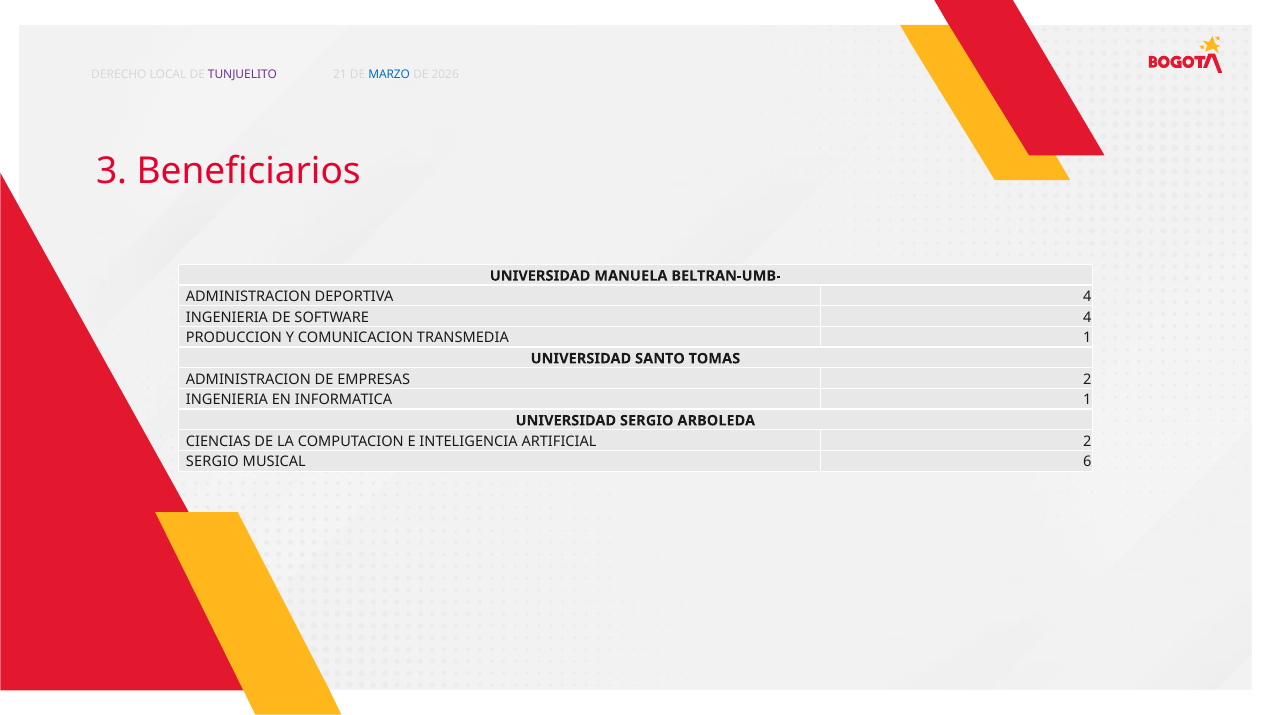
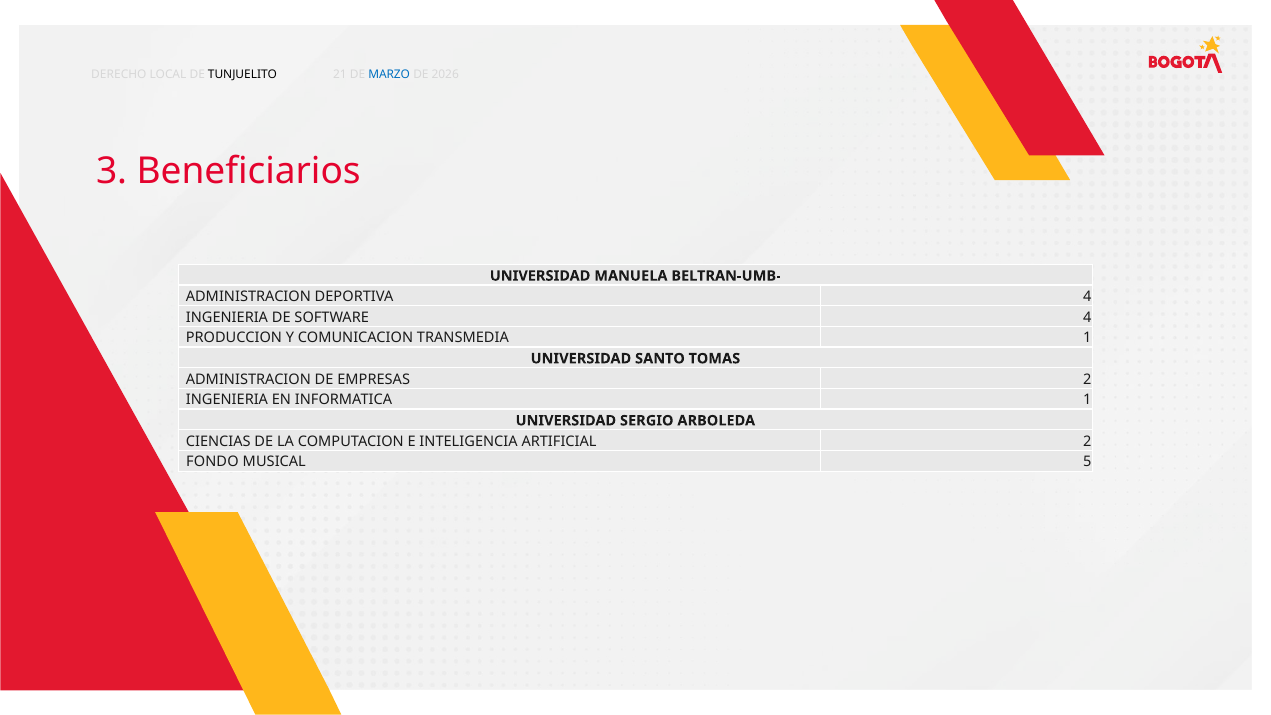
TUNJUELITO colour: purple -> black (242, 75)
SERGIO: SERGIO -> FONDO (212, 462)
6: 6 -> 5 (1087, 462)
